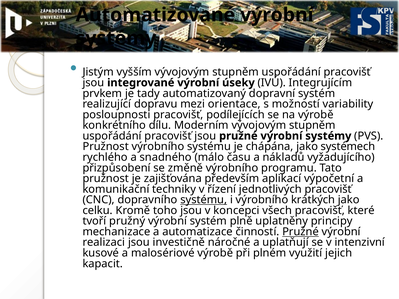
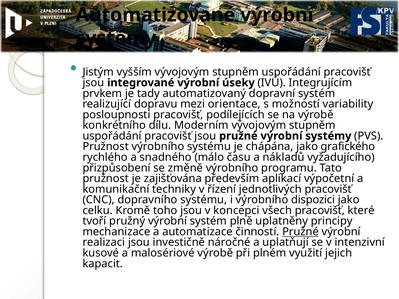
systémech: systémech -> grafického (348, 147)
systému underline: present -> none (204, 200)
krátkých: krátkých -> dispozici (313, 200)
